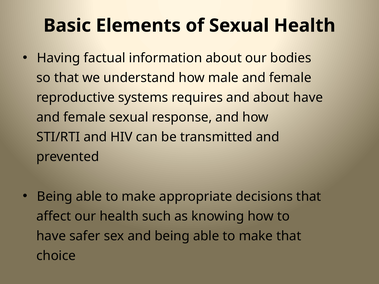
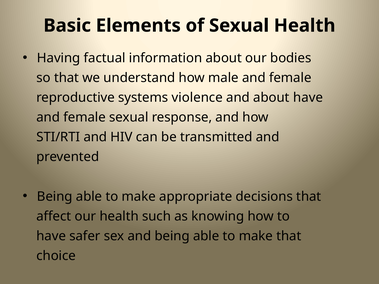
requires: requires -> violence (197, 98)
